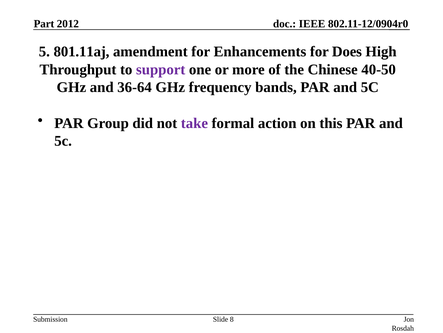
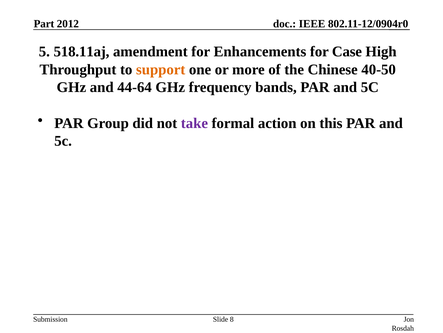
801.11aj: 801.11aj -> 518.11aj (82, 52)
Does: Does -> Case (347, 52)
support colour: purple -> orange (161, 69)
36-64: 36-64 -> 44-64 (135, 87)
